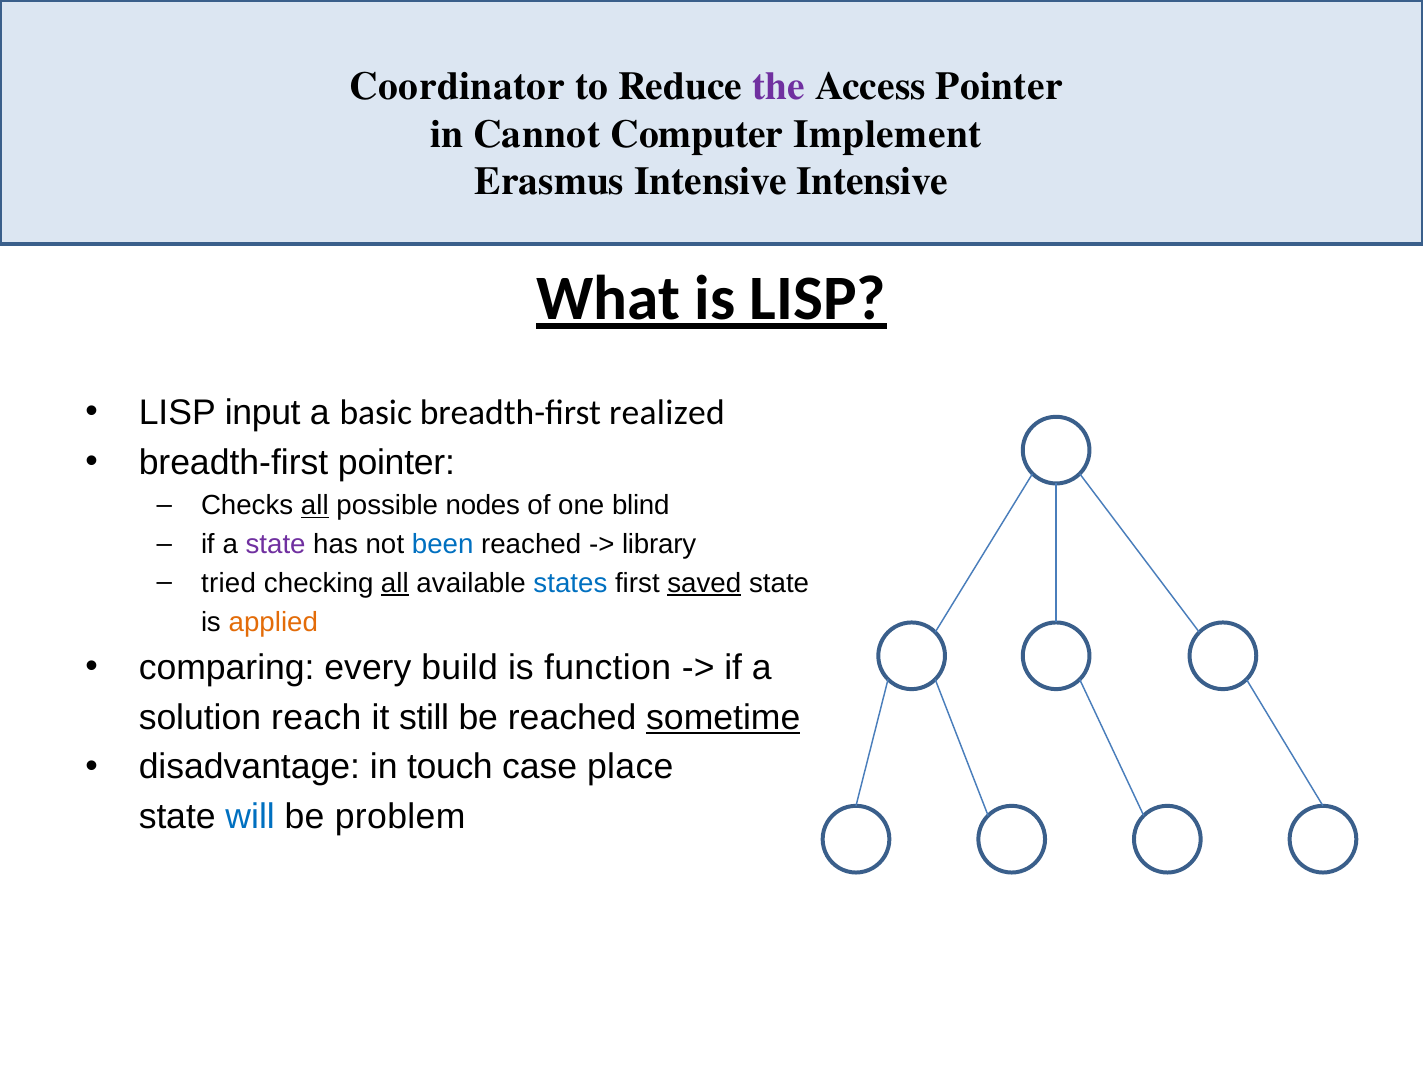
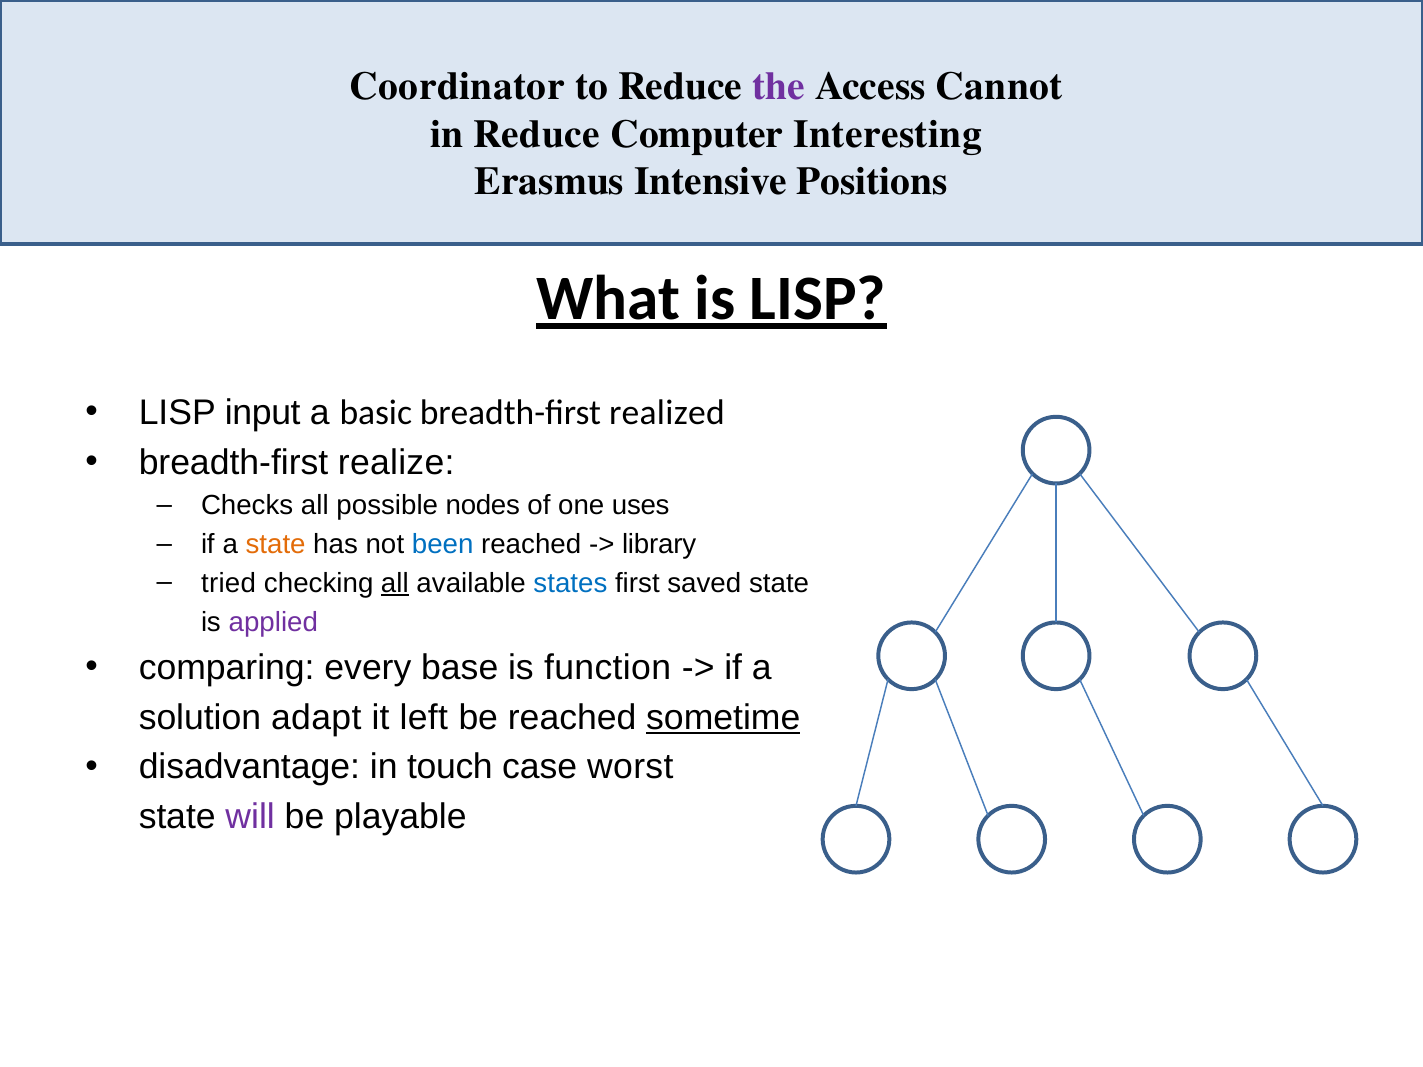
Access Pointer: Pointer -> Cannot (999, 87)
in Cannot: Cannot -> Reduce (537, 134)
Implement: Implement -> Interesting (888, 134)
Intensive Intensive: Intensive -> Positions (872, 182)
breadth-first pointer: pointer -> realize (396, 463)
all underline: present -> none (315, 506)
blind: blind -> uses (641, 506)
state colour: purple -> orange (276, 544)
saved underline: present -> none (704, 583)
applied colour: orange -> purple (273, 622)
build: build -> base (460, 668)
reach: reach -> adapt (316, 718)
still: still -> left (424, 718)
place: place -> worst (630, 767)
will colour: blue -> purple (250, 817)
problem: problem -> playable (400, 817)
